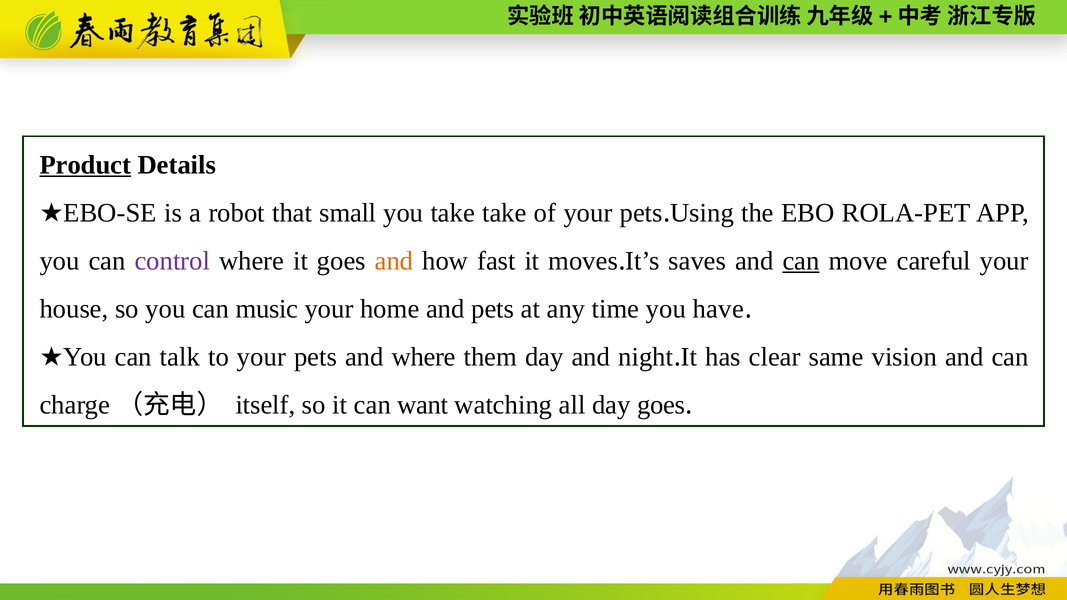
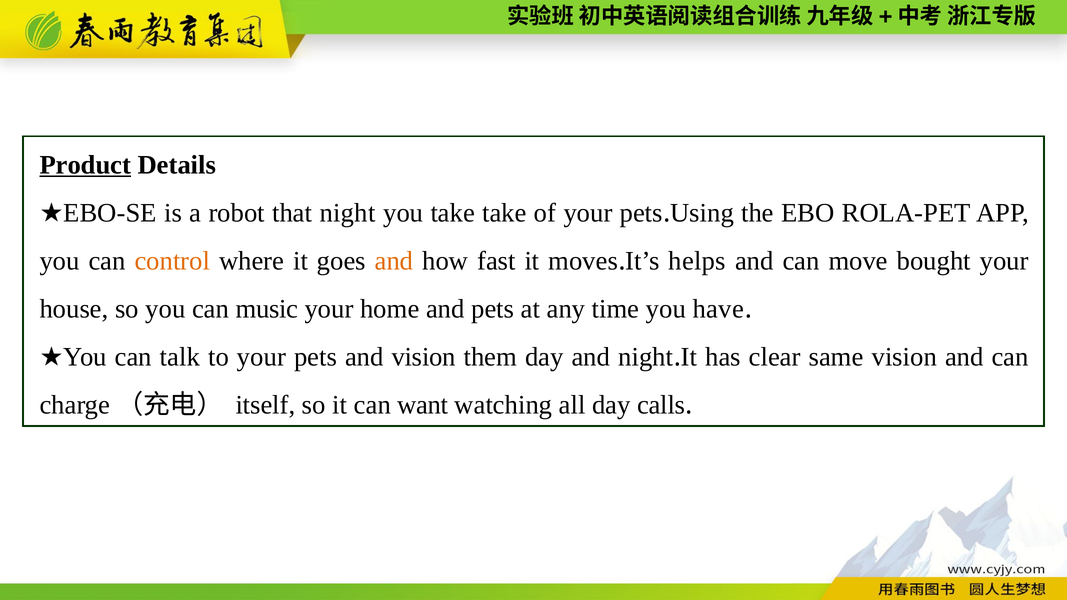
that small: small -> night (348, 213)
control colour: purple -> orange (172, 261)
saves: saves -> helps (697, 261)
can underline: present -> none (801, 261)
careful: careful -> bought (934, 261)
and where: where -> vision (424, 357)
day goes: goes -> calls (661, 405)
